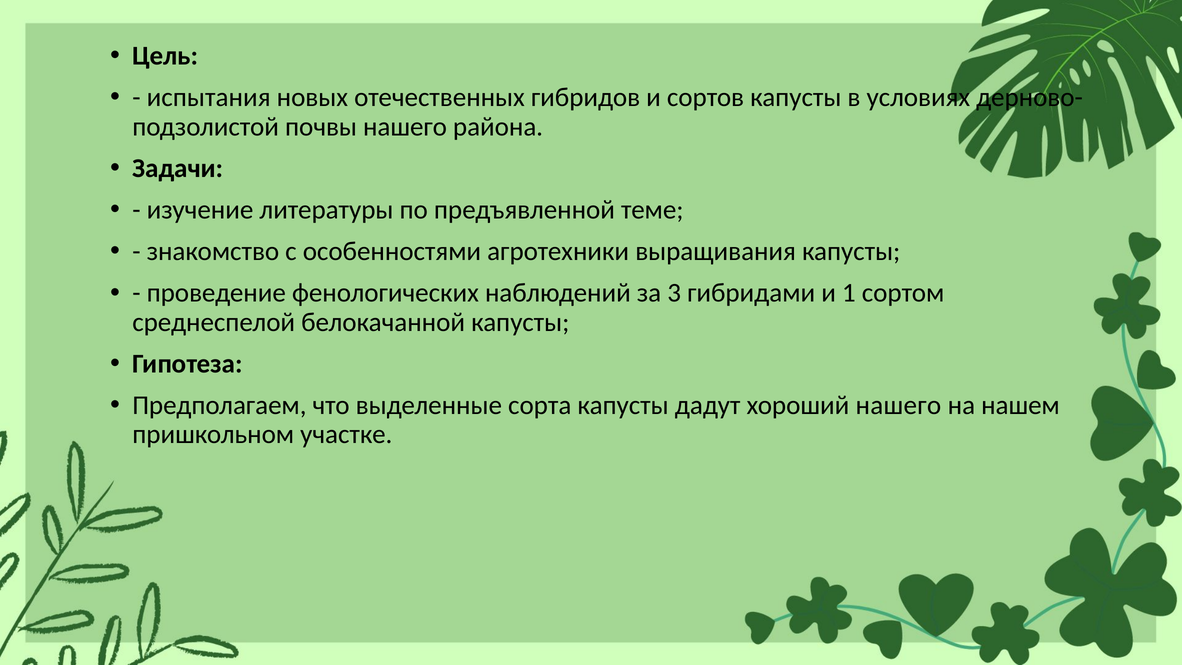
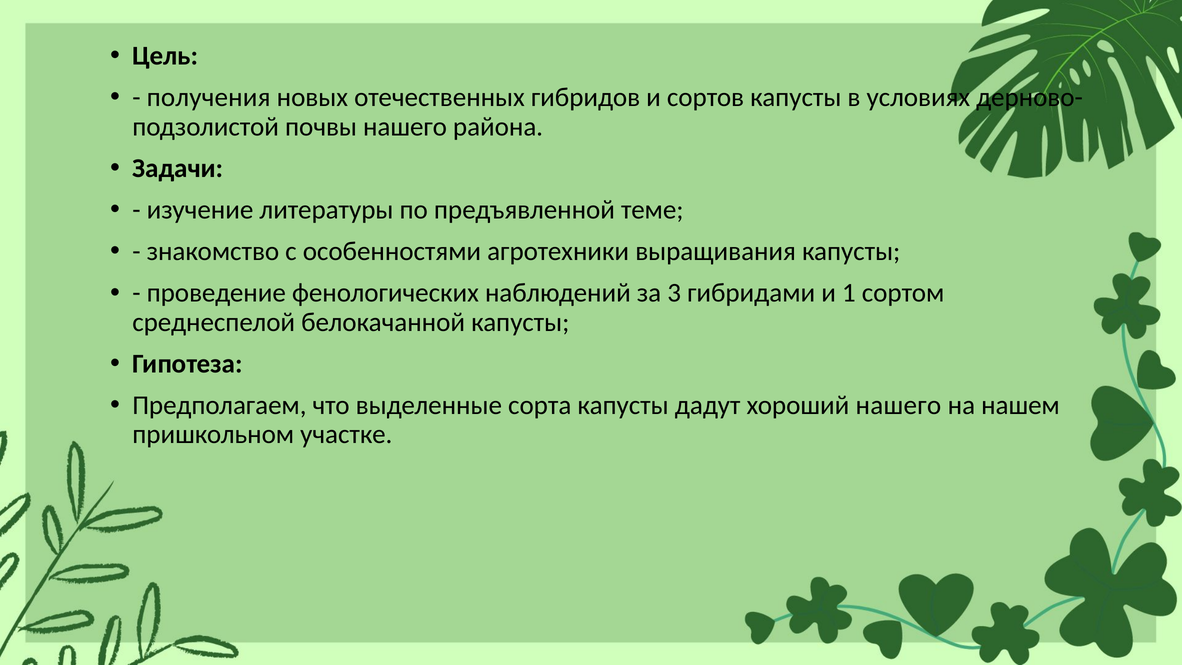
испытания: испытания -> получения (209, 97)
